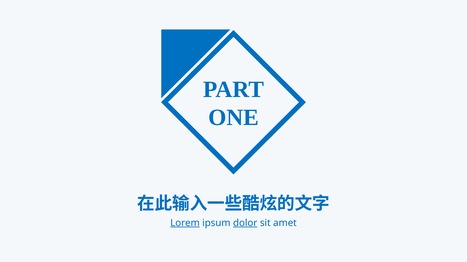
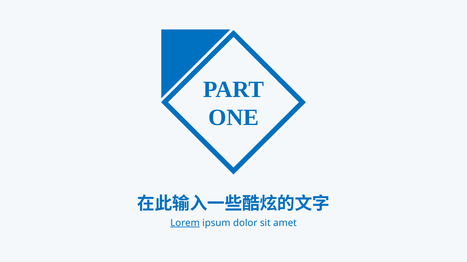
dolor underline: present -> none (245, 223)
